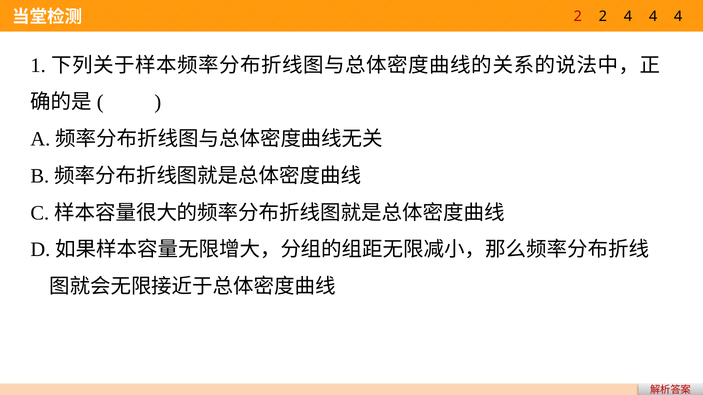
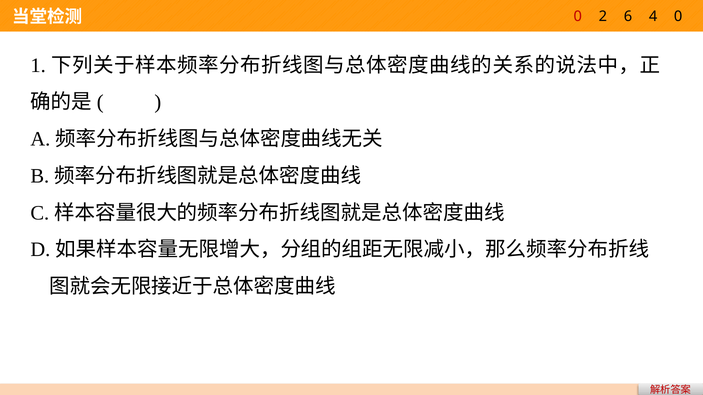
2: 2 -> 0 (578, 17)
2 4: 4 -> 6 (628, 17)
4: 4 -> 0 (678, 17)
